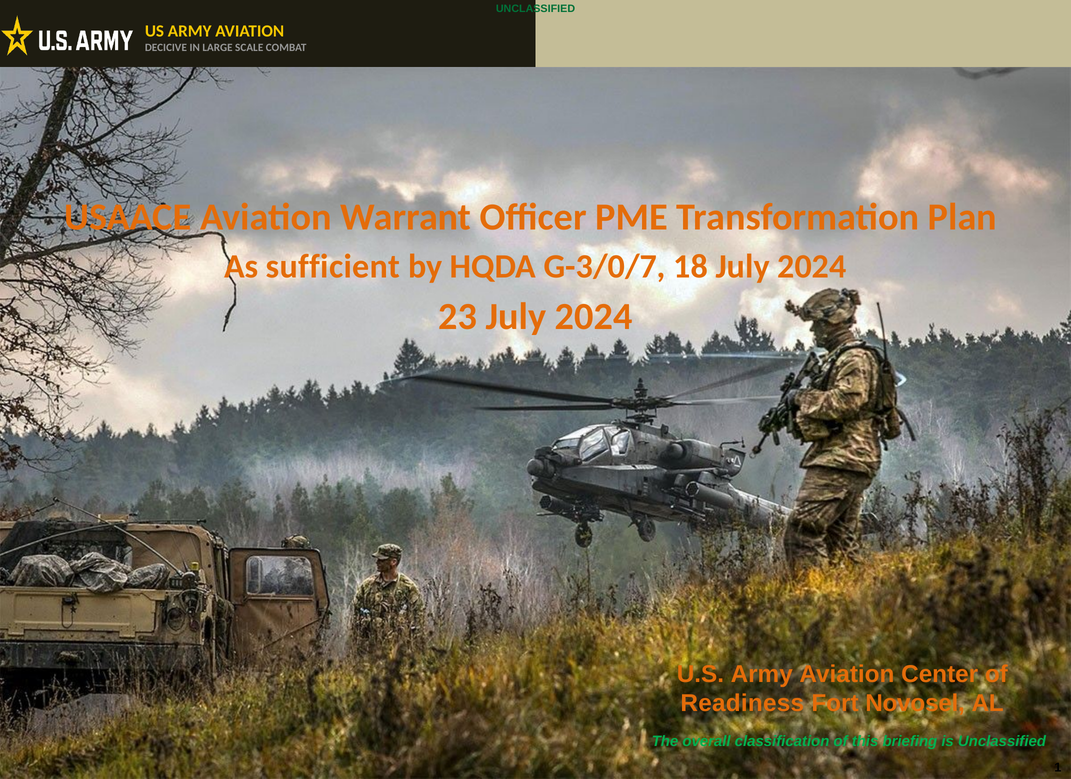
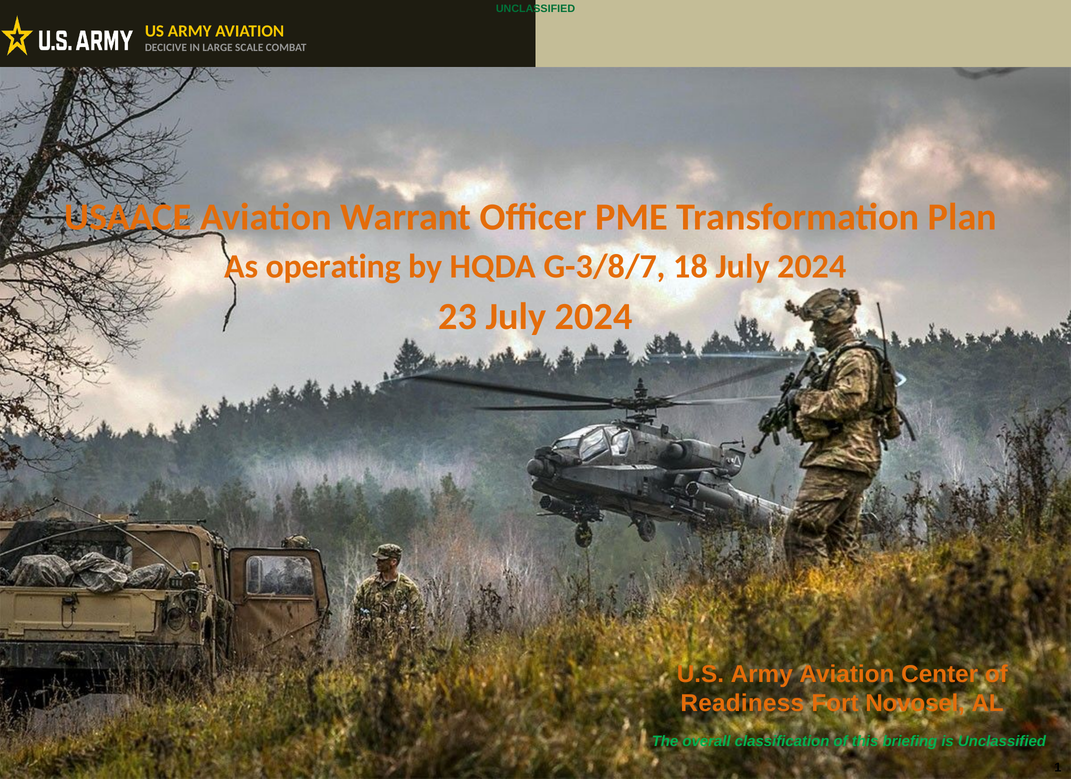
sufficient: sufficient -> operating (333, 267)
G-3/0/7: G-3/0/7 -> G-3/8/7 (605, 267)
